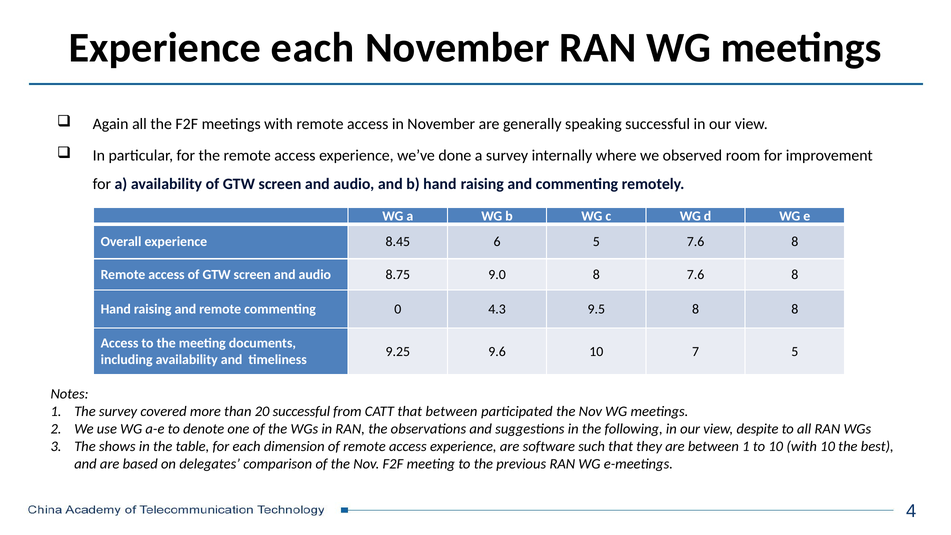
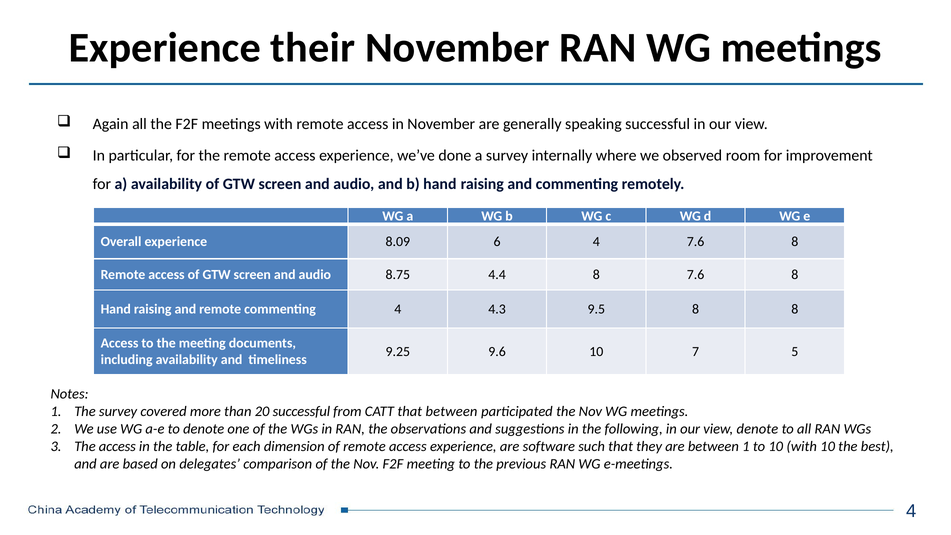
Experience each: each -> their (313, 48)
8.45: 8.45 -> 8.09 (398, 242)
6 5: 5 -> 4 (596, 242)
9.0: 9.0 -> 4.4 (497, 275)
commenting 0: 0 -> 4 (398, 309)
view despite: despite -> denote (757, 429)
The shows: shows -> access (117, 446)
